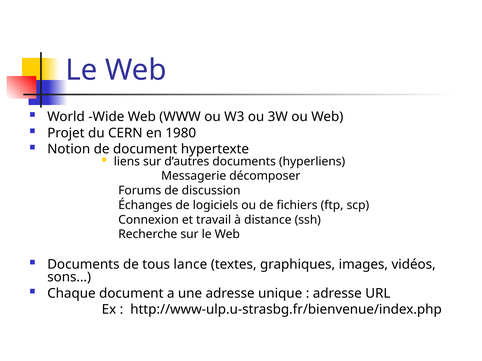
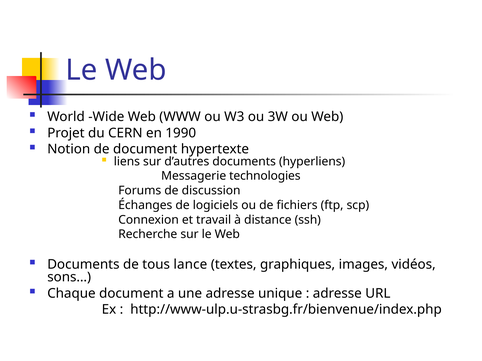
1980: 1980 -> 1990 (181, 133)
décomposer: décomposer -> technologies (265, 176)
